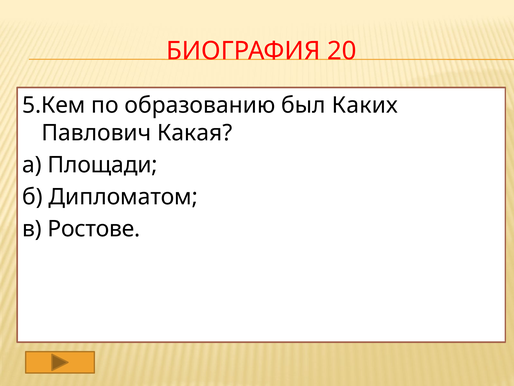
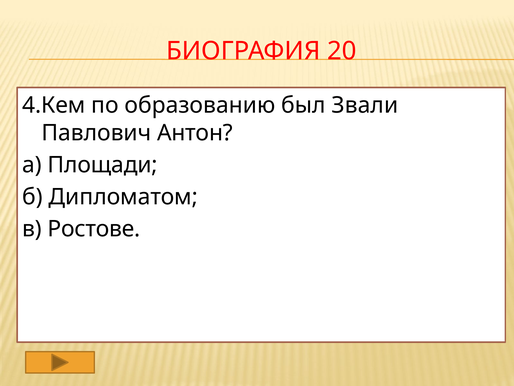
5.Кем: 5.Кем -> 4.Кем (54, 105)
Каких: Каких -> Звали (365, 105)
Какая: Какая -> Антон (195, 133)
